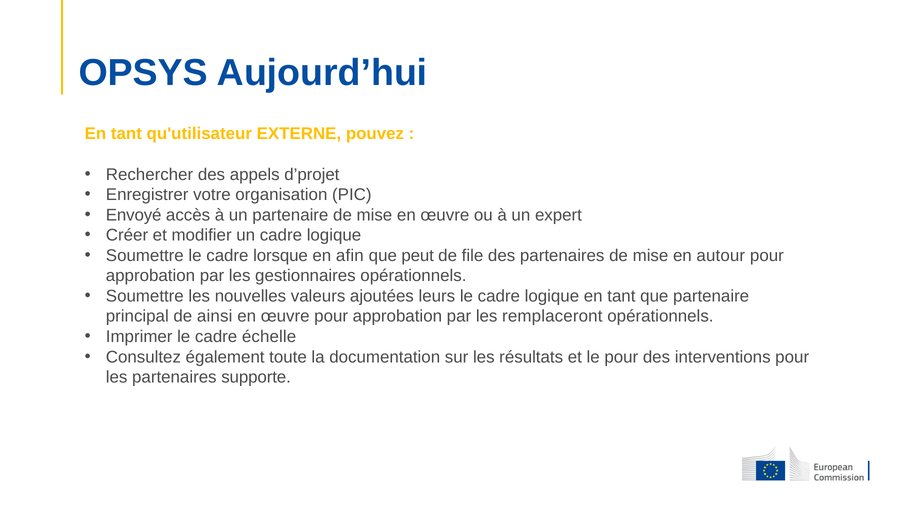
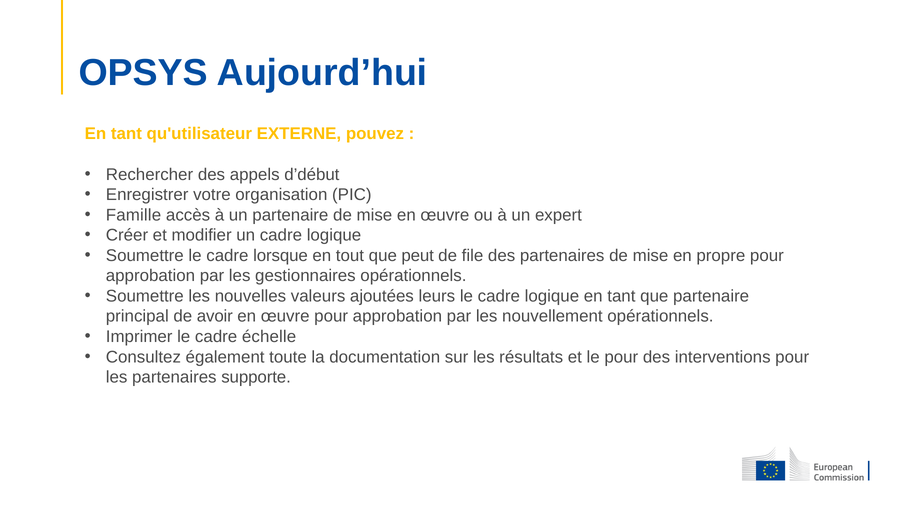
d’projet: d’projet -> d’début (312, 175)
Envoyé: Envoyé -> Famille (134, 215)
afin: afin -> tout (350, 256)
autour: autour -> propre (721, 256)
ainsi: ainsi -> avoir (215, 317)
remplaceront: remplaceront -> nouvellement (552, 317)
